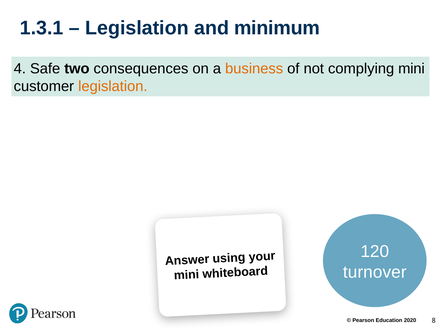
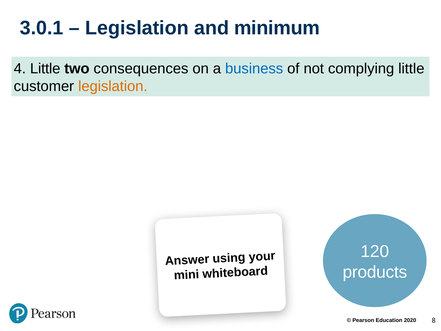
1.3.1: 1.3.1 -> 3.0.1 (42, 28)
4 Safe: Safe -> Little (45, 69)
business colour: orange -> blue (254, 69)
complying mini: mini -> little (411, 69)
turnover: turnover -> products (375, 272)
